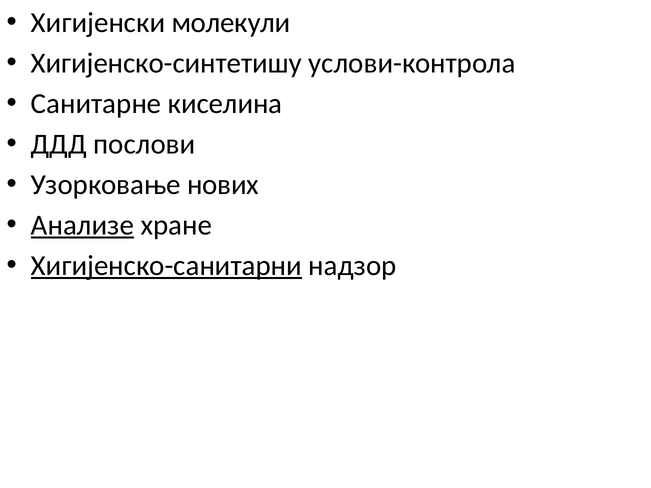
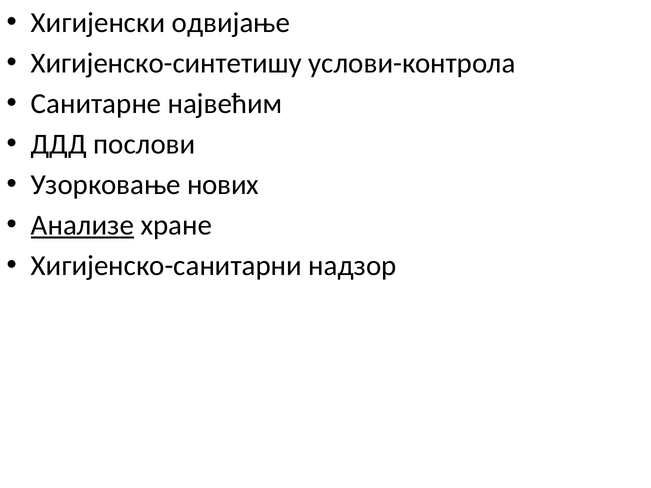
молекули: молекули -> одвијање (231, 23)
киселина: киселина -> највећим (225, 104)
Хигијенско-санитарни underline: present -> none (166, 266)
